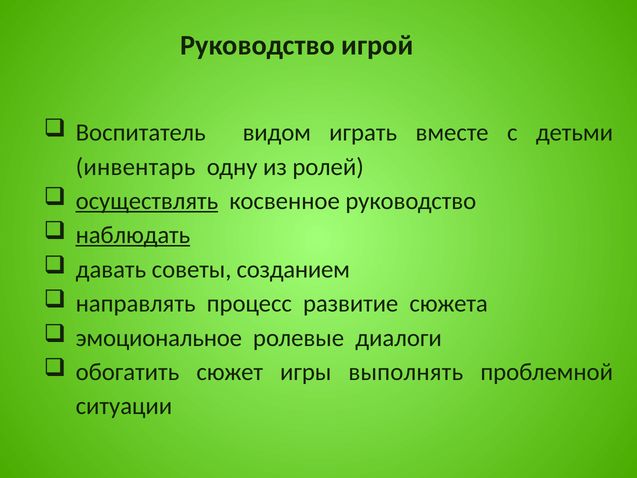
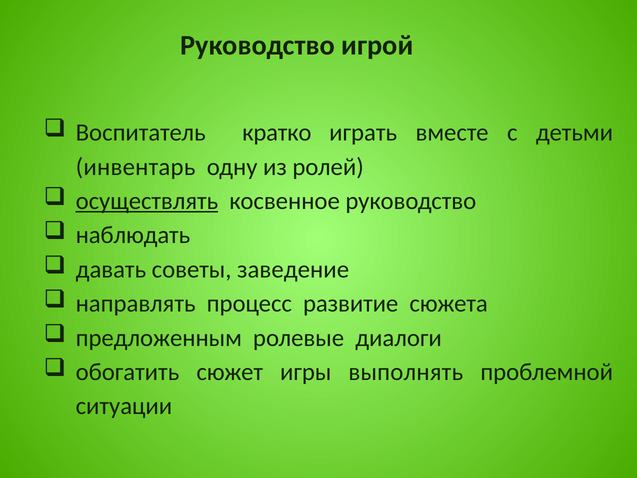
видом: видом -> кратко (277, 133)
наблюдать underline: present -> none (133, 235)
созданием: созданием -> заведение (293, 269)
эмоциональное: эмоциональное -> предложенным (159, 338)
